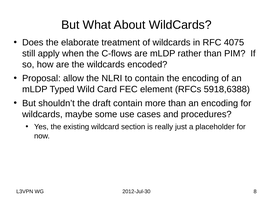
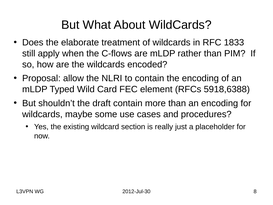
4075: 4075 -> 1833 (234, 43)
